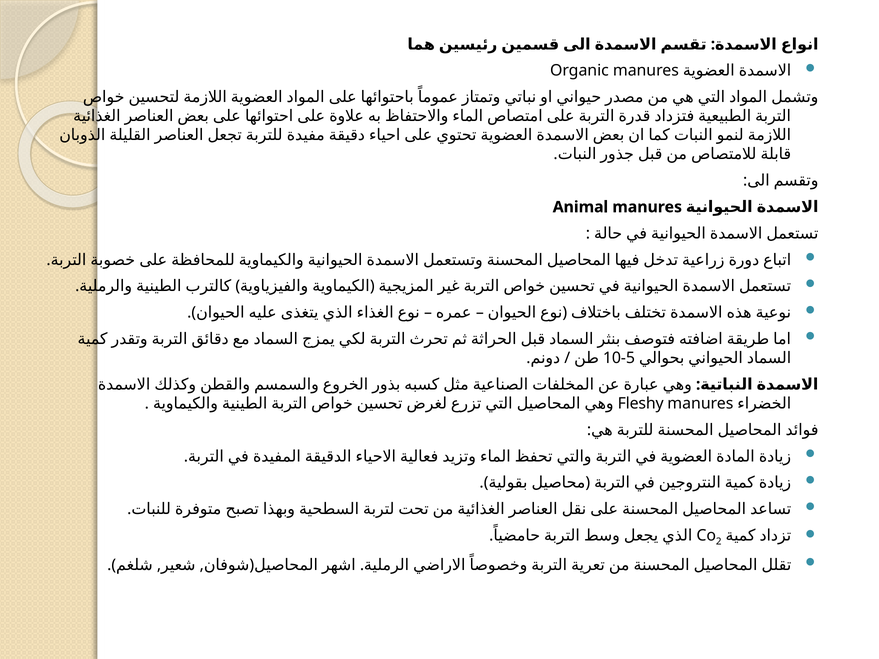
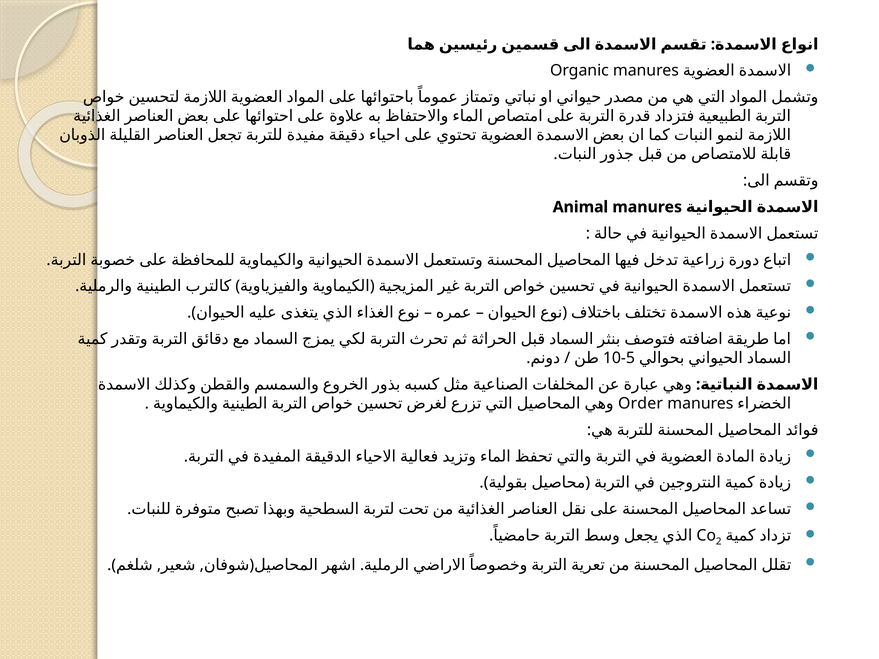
Fleshy: Fleshy -> Order (641, 404)
